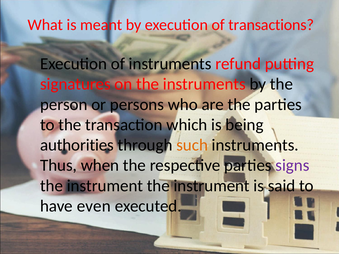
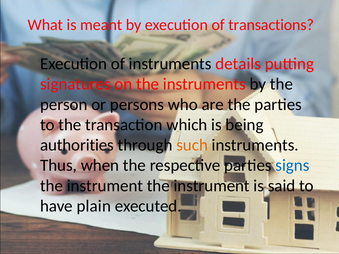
refund: refund -> details (238, 64)
signs colour: purple -> blue (292, 166)
even: even -> plain (94, 206)
